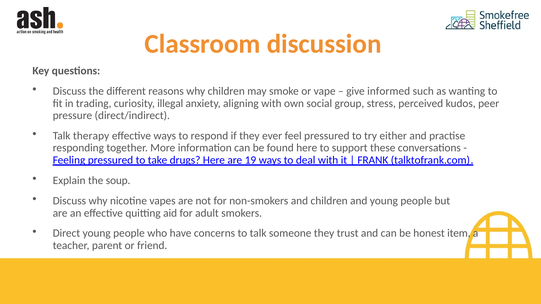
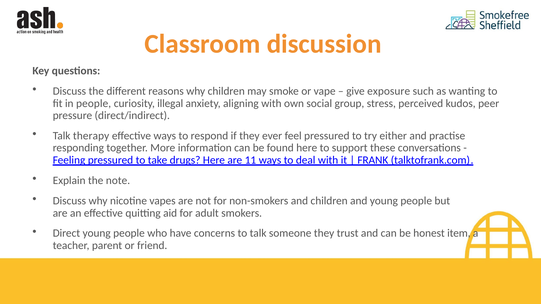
informed: informed -> exposure (389, 91)
in trading: trading -> people (94, 103)
19: 19 -> 11 (250, 160)
soup: soup -> note (118, 181)
